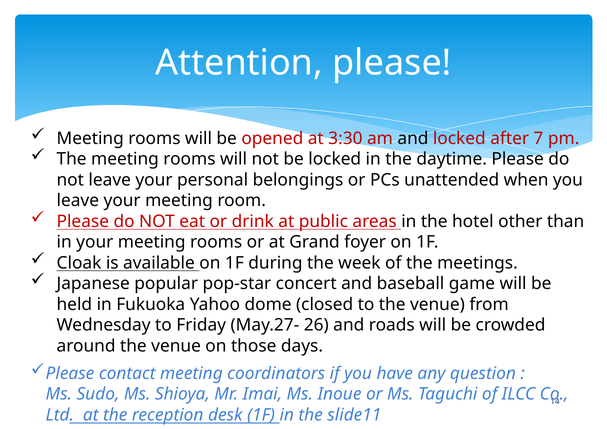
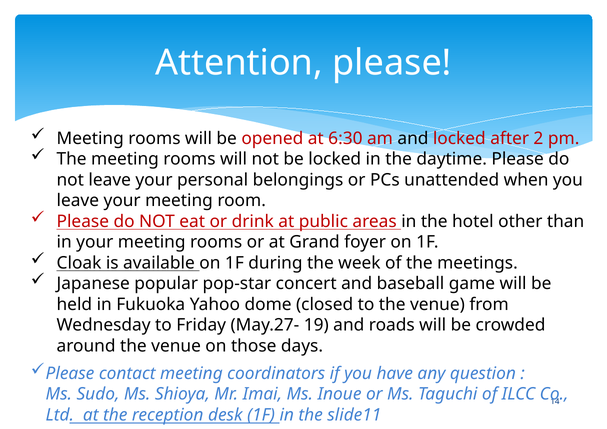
3:30: 3:30 -> 6:30 (345, 138)
7: 7 -> 2 (538, 138)
26: 26 -> 19 (316, 325)
